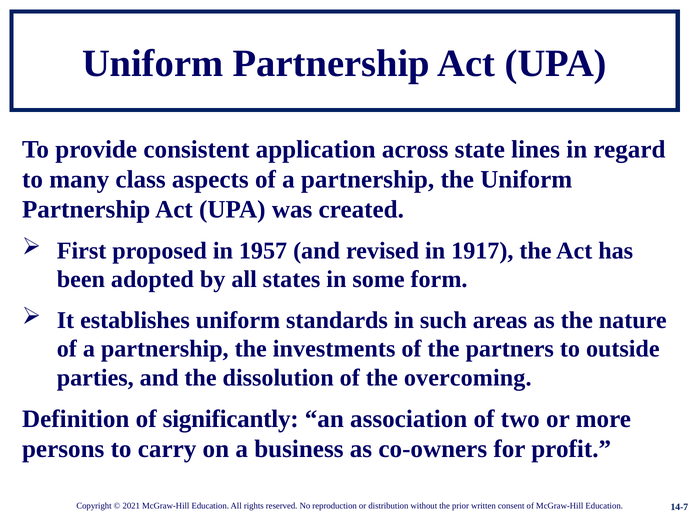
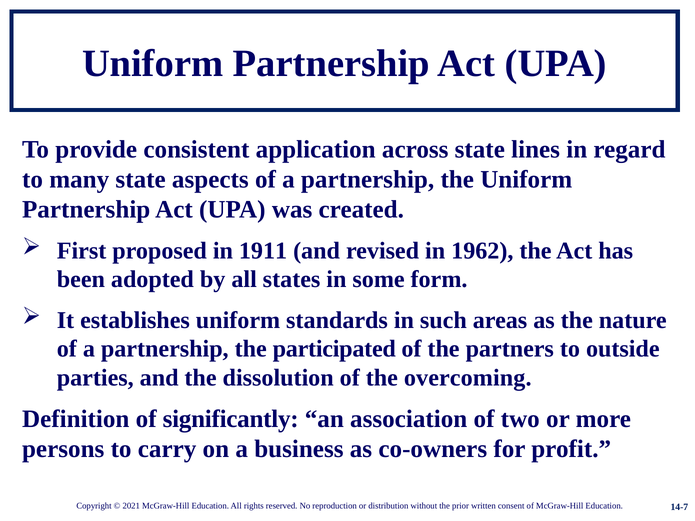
many class: class -> state (141, 180)
1957: 1957 -> 1911 (263, 251)
1917: 1917 -> 1962 (482, 251)
investments: investments -> participated (334, 349)
